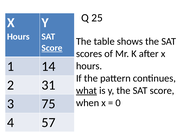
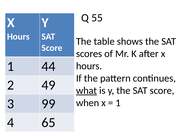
25: 25 -> 55 (97, 18)
Score underline: present -> none (52, 48)
14: 14 -> 44 (49, 66)
31: 31 -> 49 (49, 85)
75: 75 -> 99 (49, 104)
0: 0 -> 1 (118, 103)
57: 57 -> 65 (49, 122)
